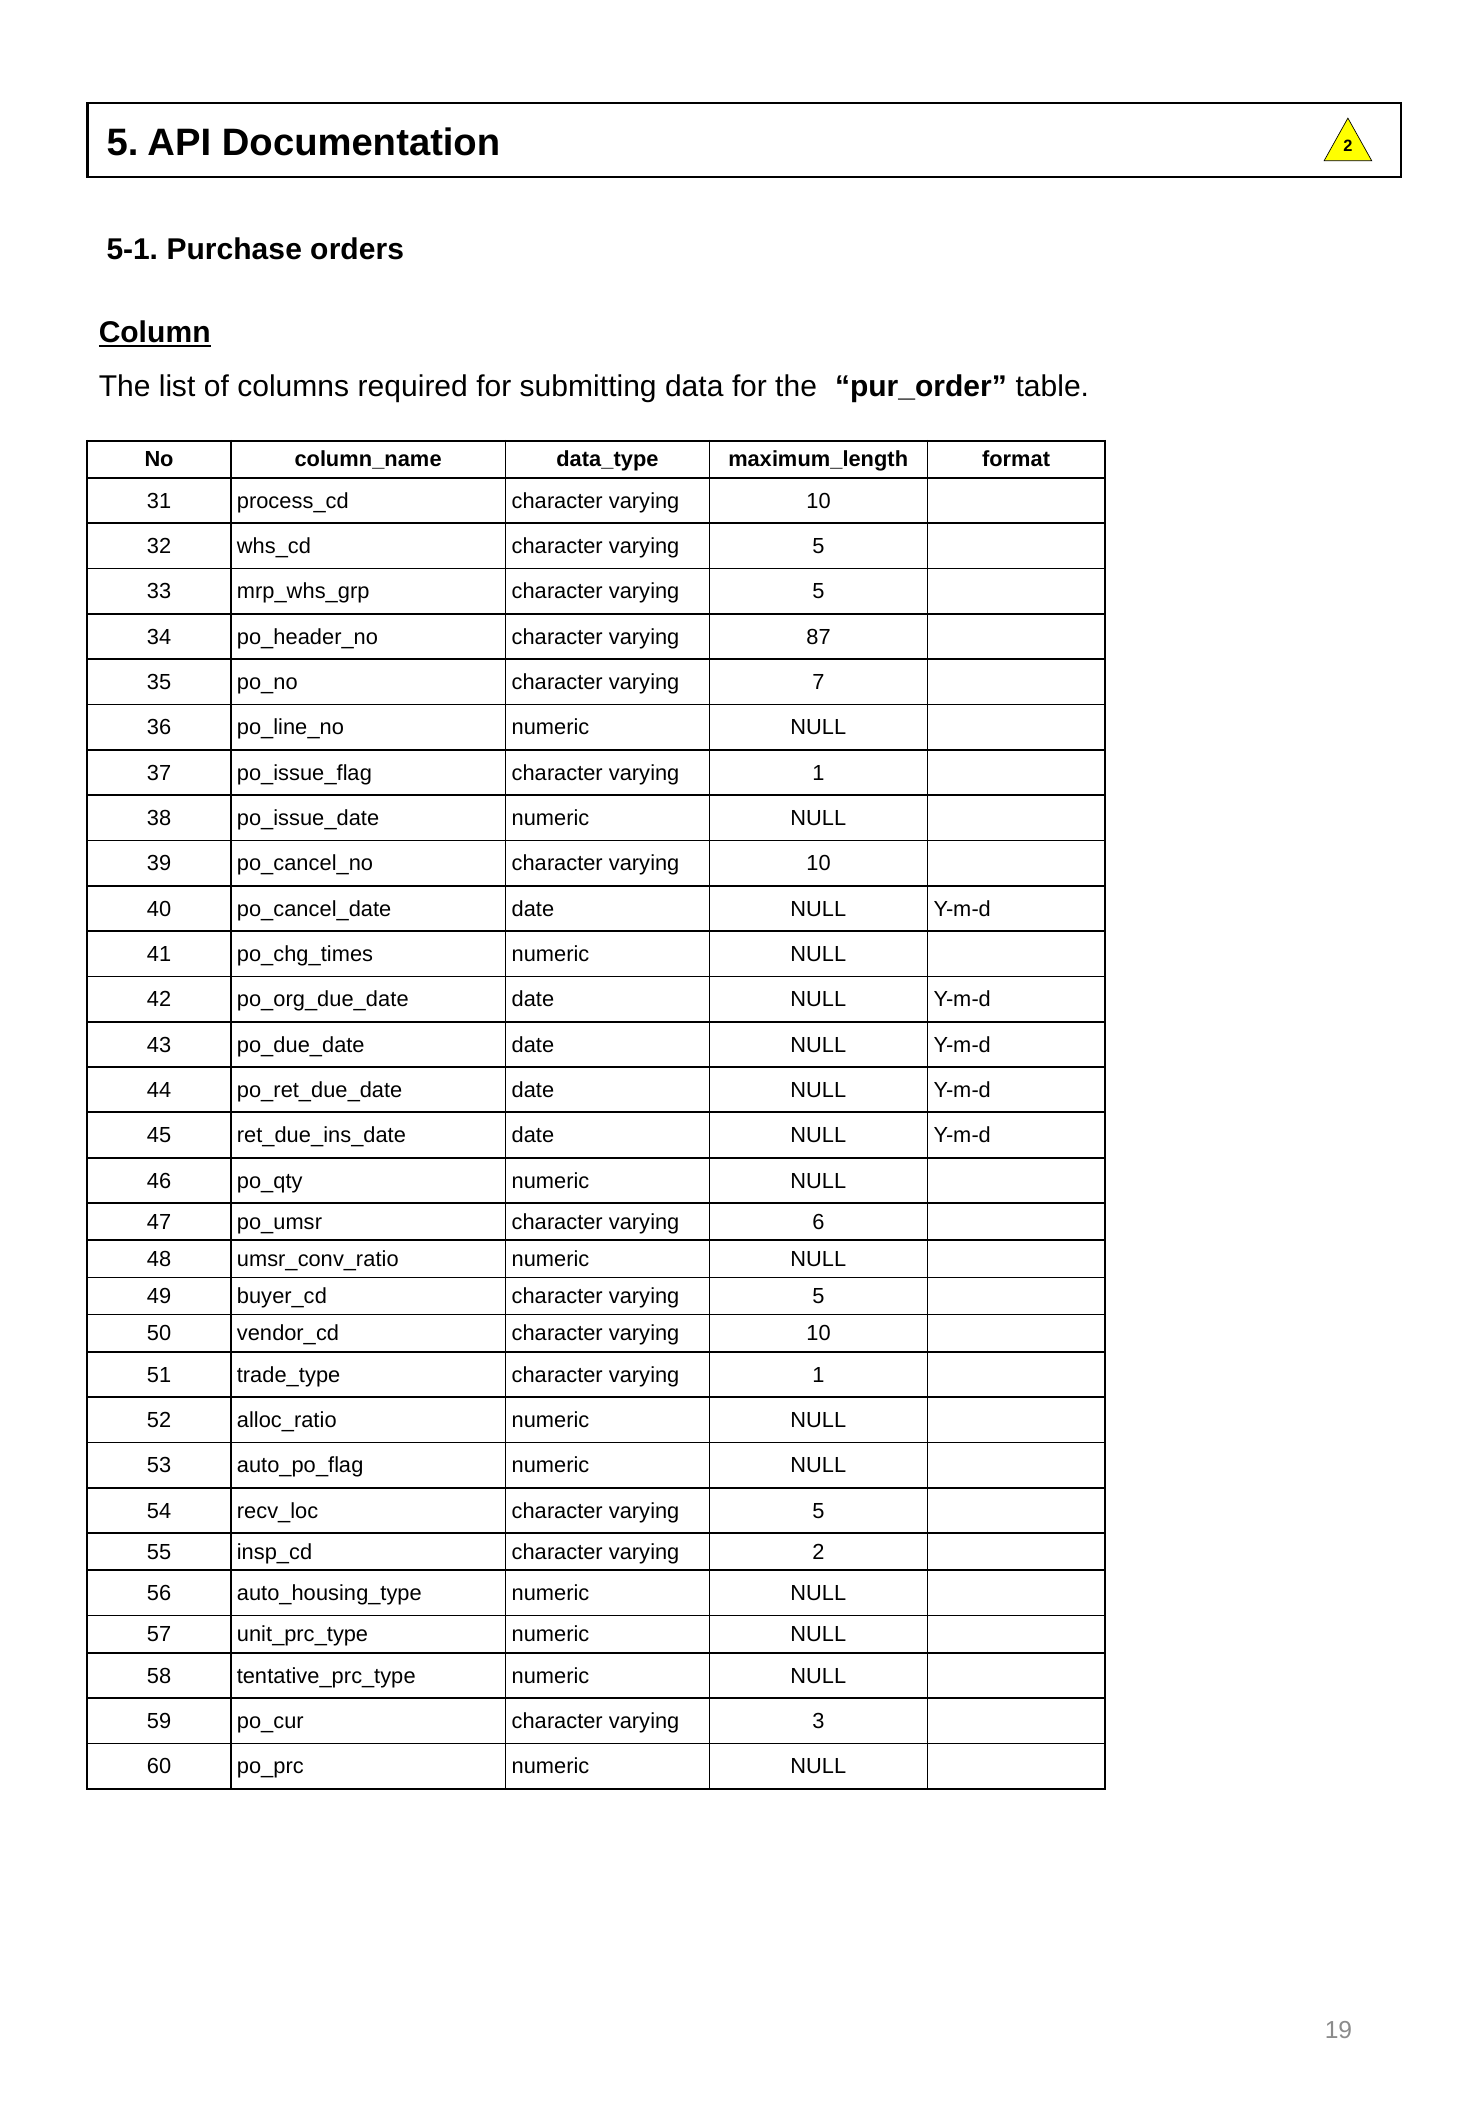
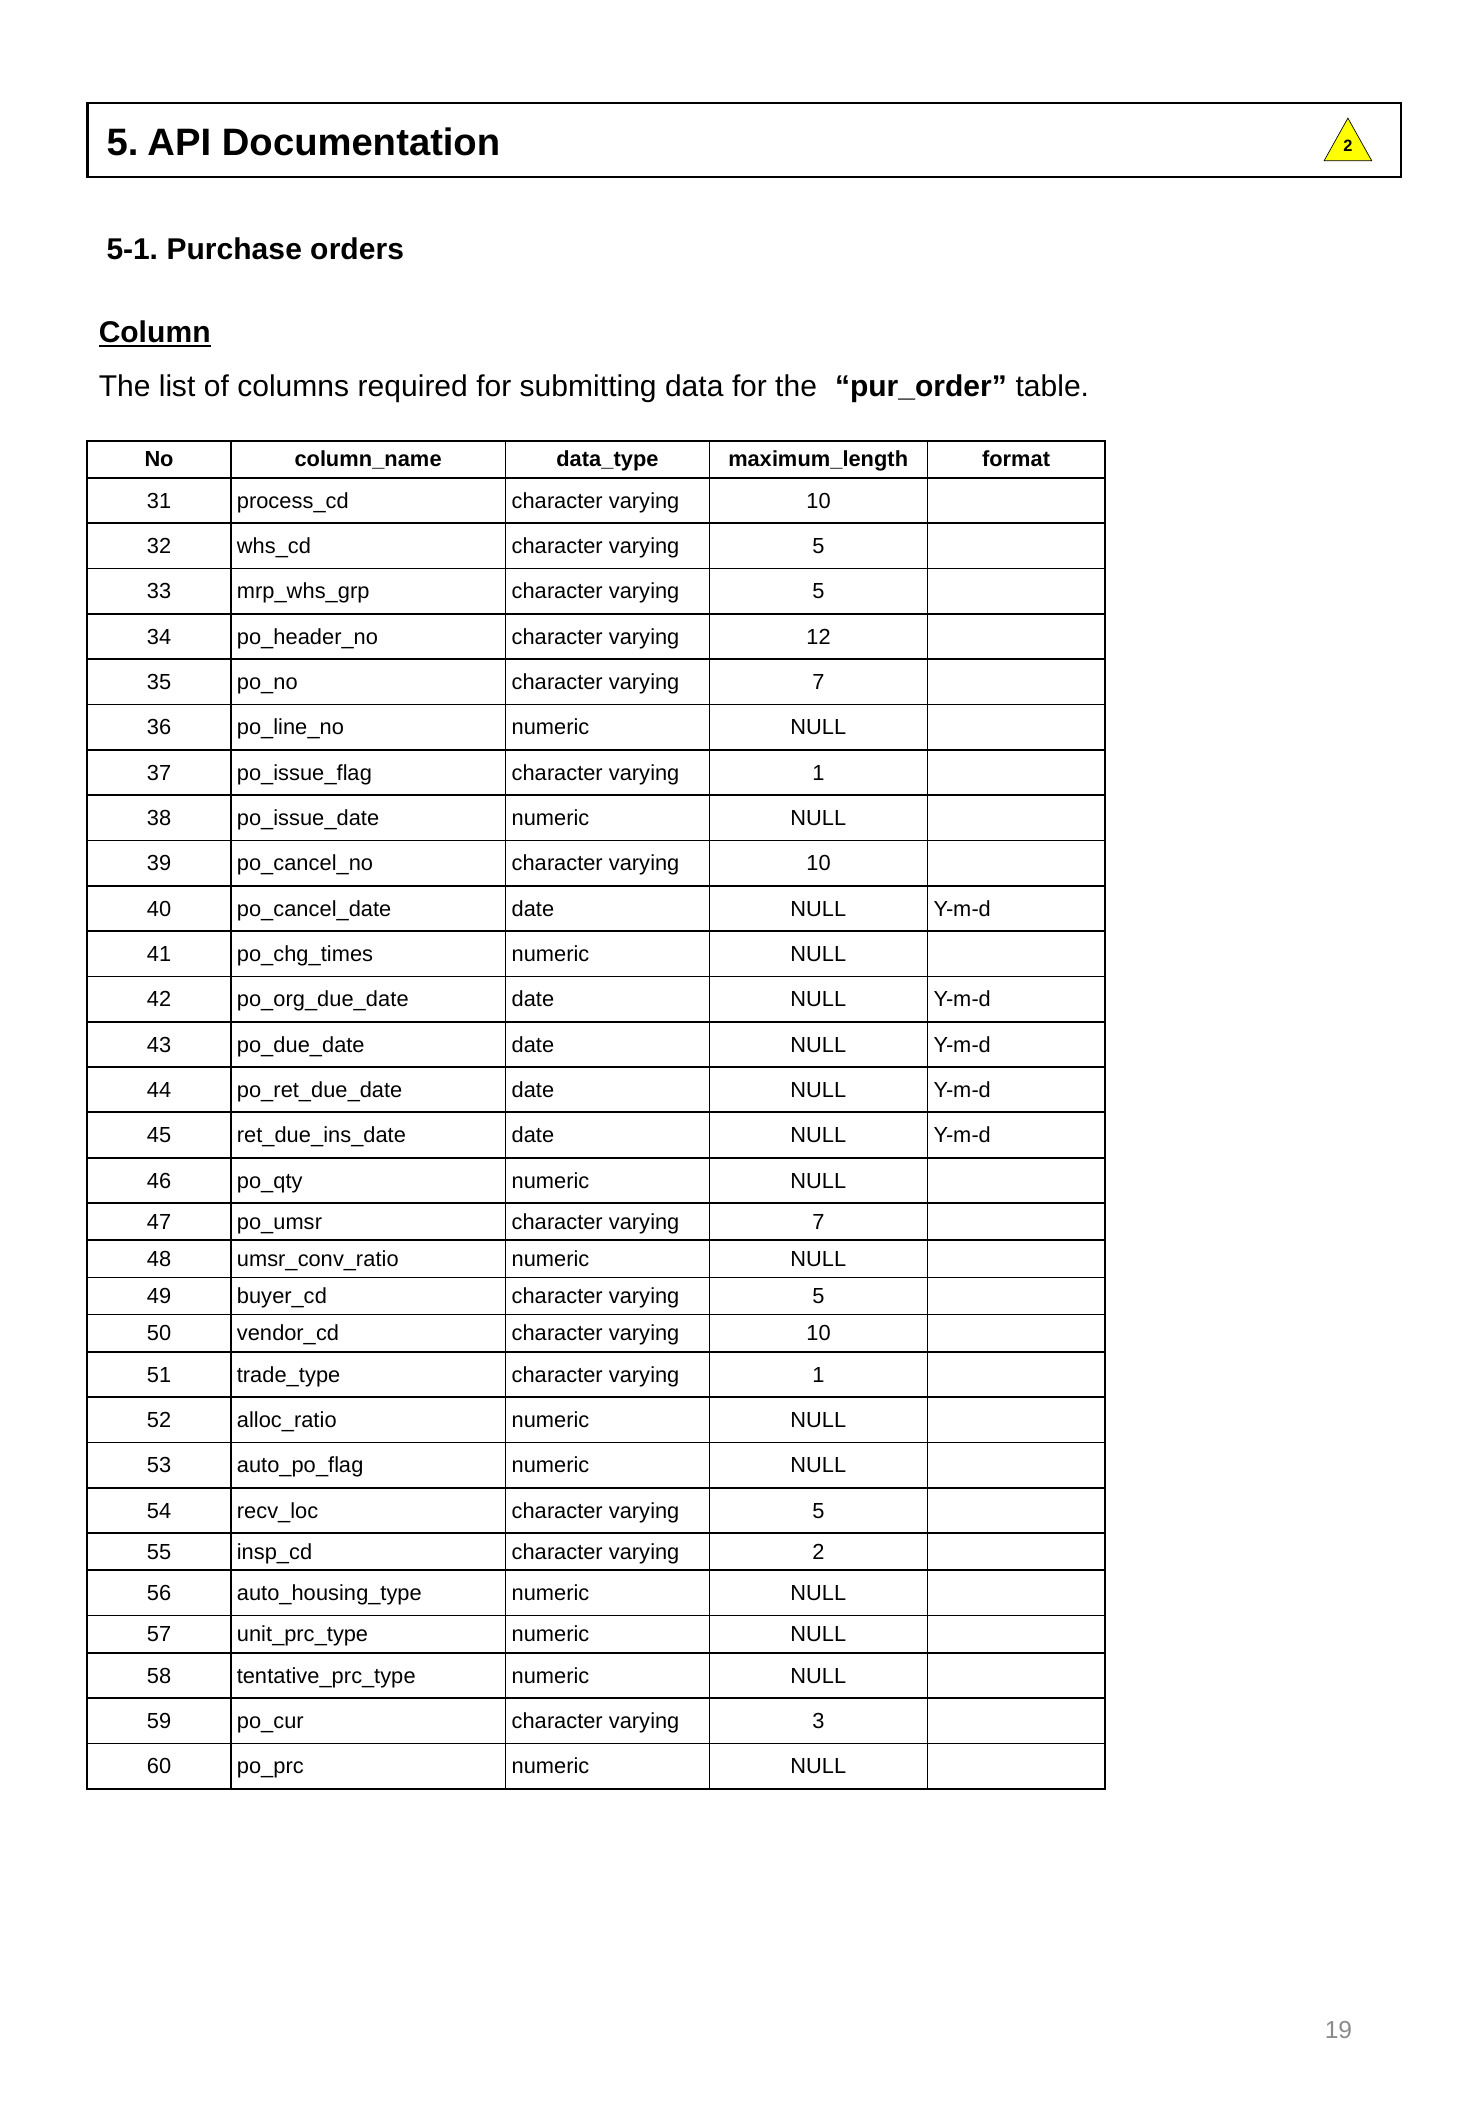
87: 87 -> 12 (819, 637)
6: 6 -> 7 (818, 1222)
